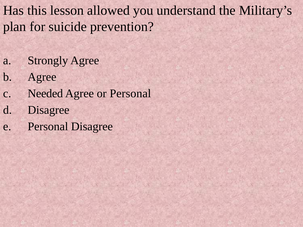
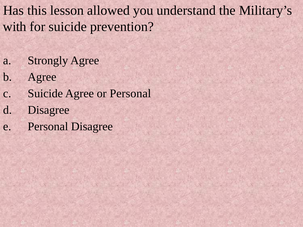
plan: plan -> with (15, 27)
Needed: Needed -> Suicide (45, 94)
